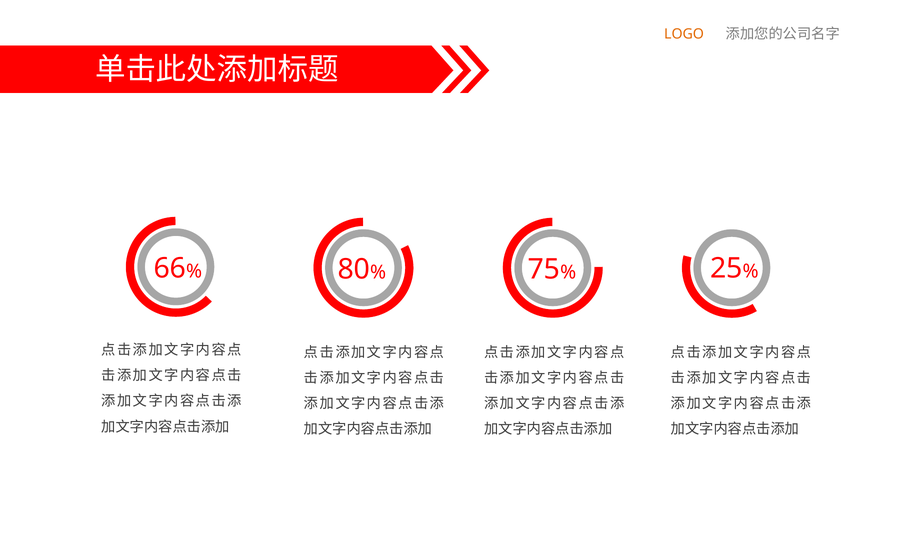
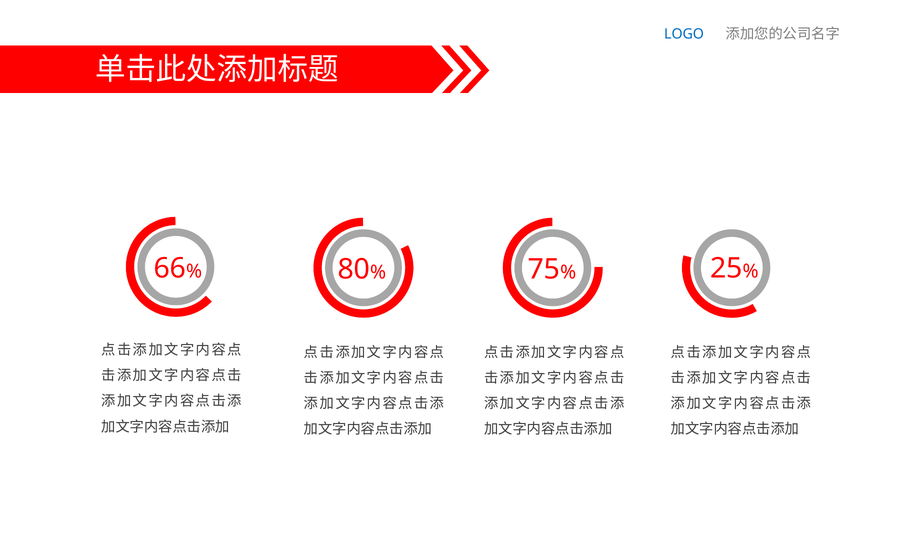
LOGO colour: orange -> blue (684, 34)
